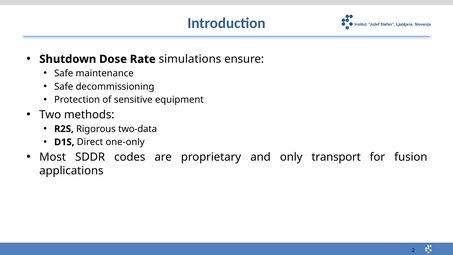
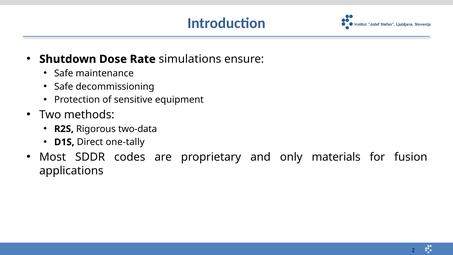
one-only: one-only -> one-tally (125, 142)
transport: transport -> materials (336, 157)
